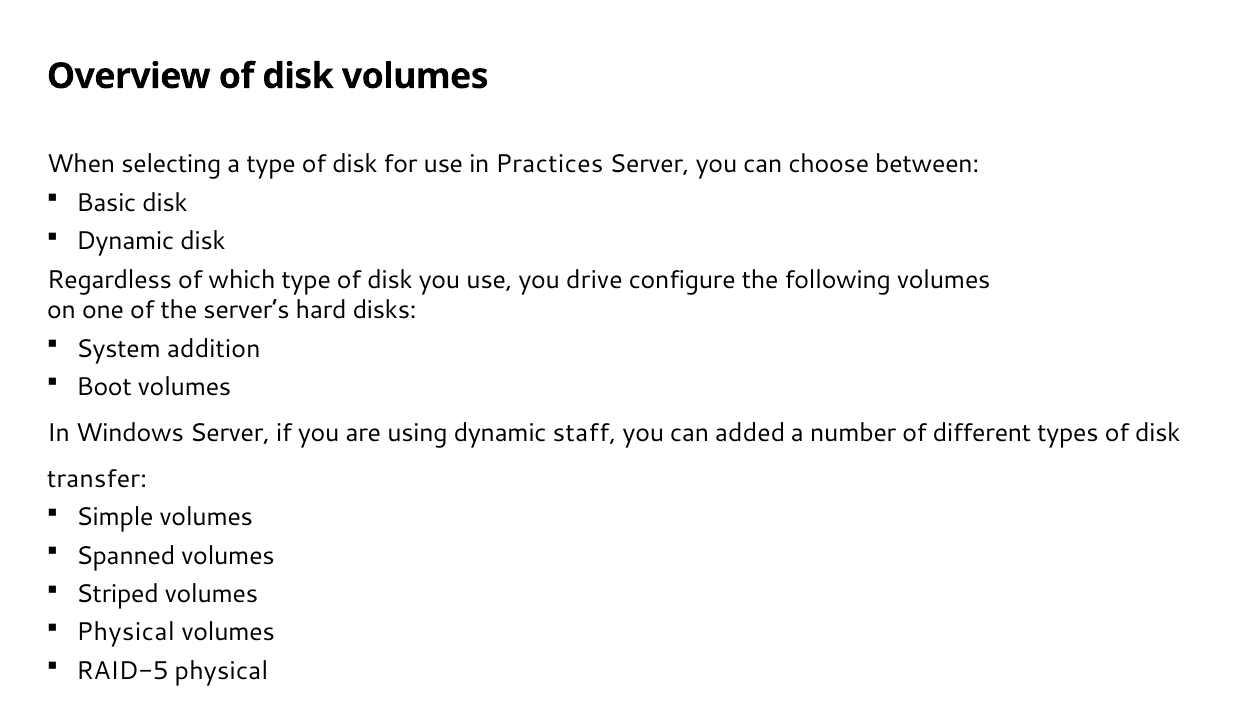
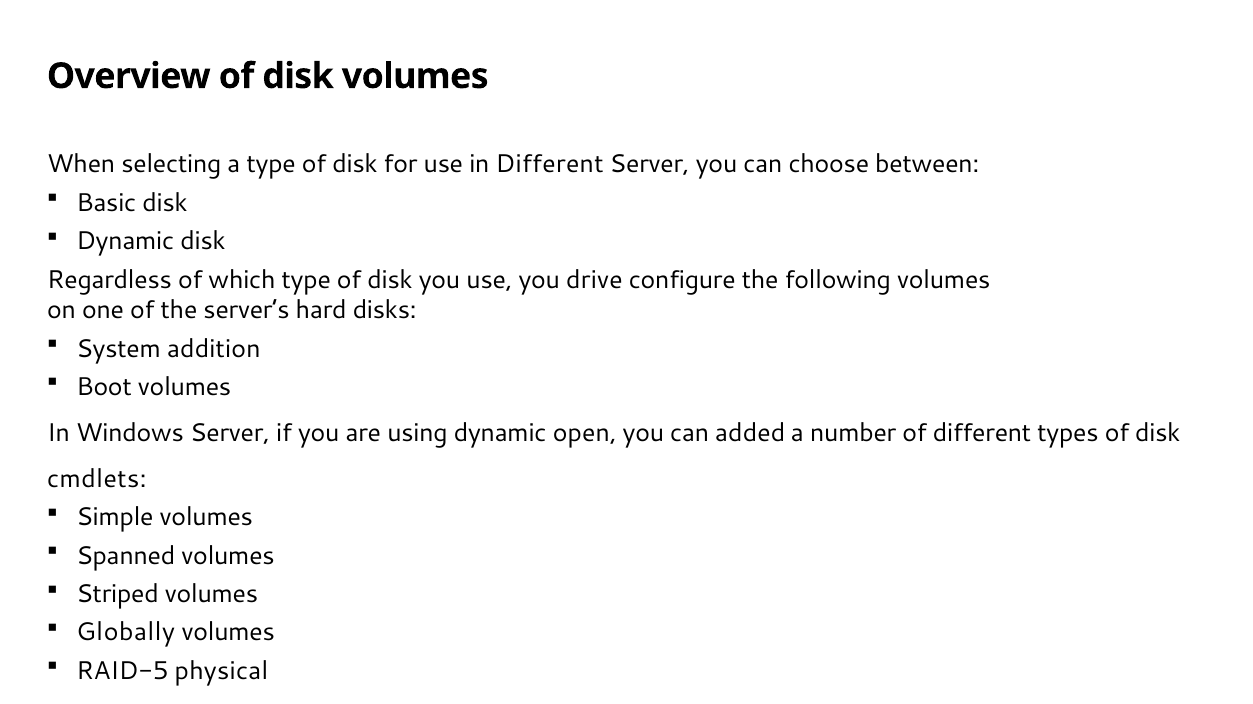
in Practices: Practices -> Different (550, 165)
staff: staff -> open (585, 433)
transfer: transfer -> cmdlets (97, 480)
Physical: Physical -> Globally (126, 633)
